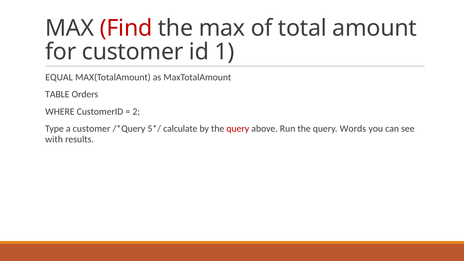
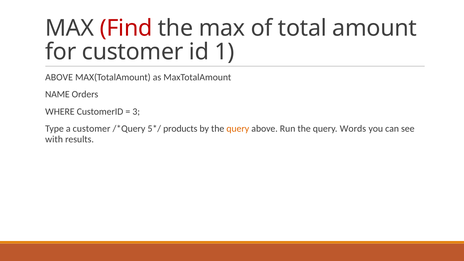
EQUAL: EQUAL -> ABOVE (59, 77)
TABLE: TABLE -> NAME (57, 94)
2: 2 -> 3 (136, 112)
calculate: calculate -> products (180, 129)
query colour: red -> orange (238, 129)
